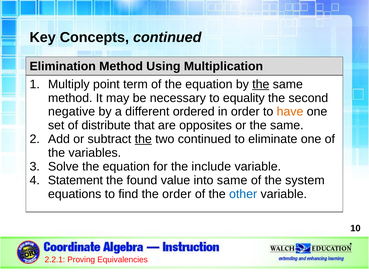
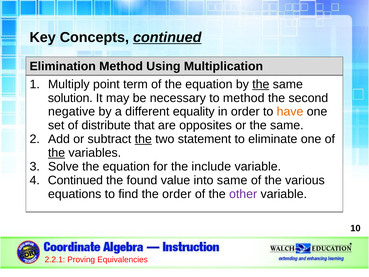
continued underline: none -> present (167, 37)
method: method -> solution (70, 98)
to equality: equality -> method (244, 98)
ordered: ordered -> equality (194, 112)
two continued: continued -> statement (205, 139)
the underline: none -> present (57, 153)
Statement: Statement -> Continued (75, 180)
system: system -> various (305, 180)
other colour: blue -> purple (243, 194)
